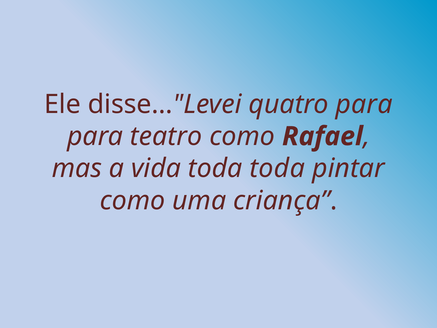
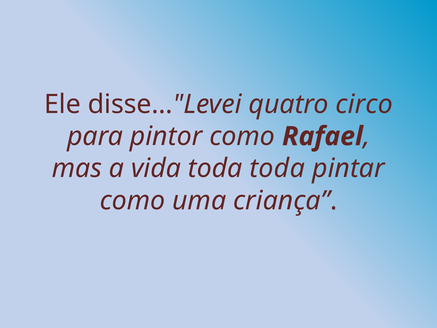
quatro para: para -> circo (364, 104)
teatro: teatro -> pintor (166, 136)
